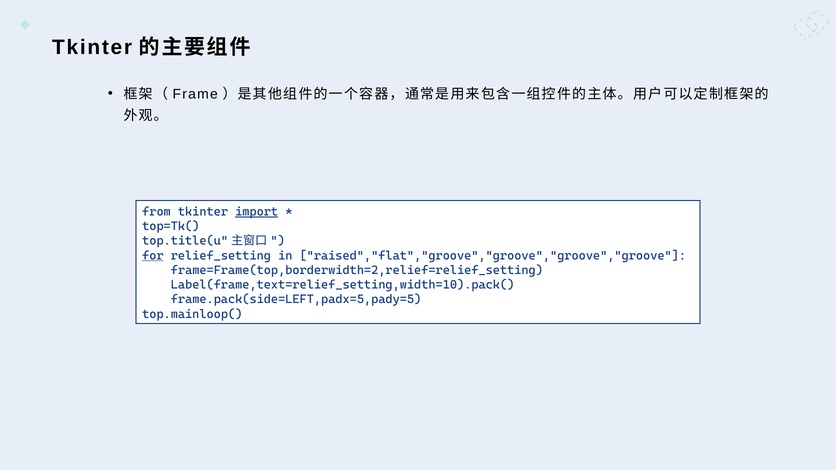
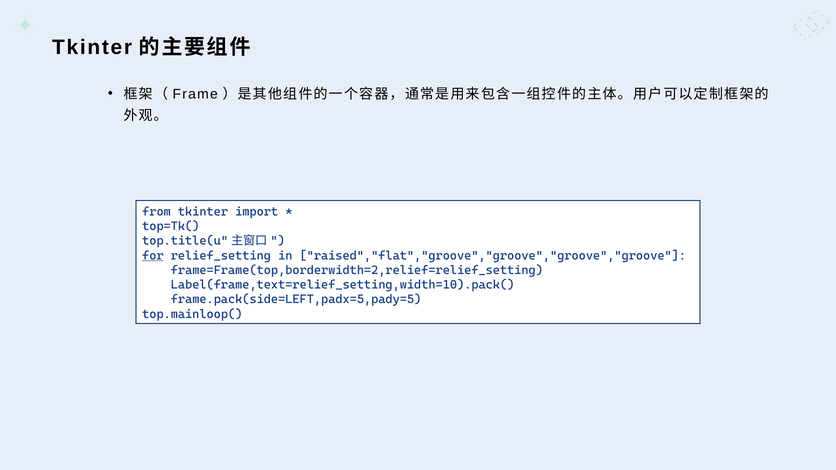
import underline: present -> none (257, 212)
